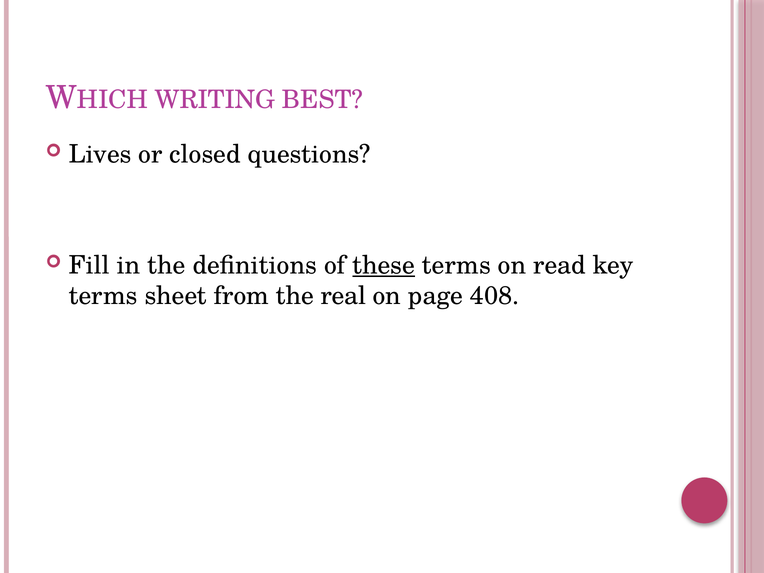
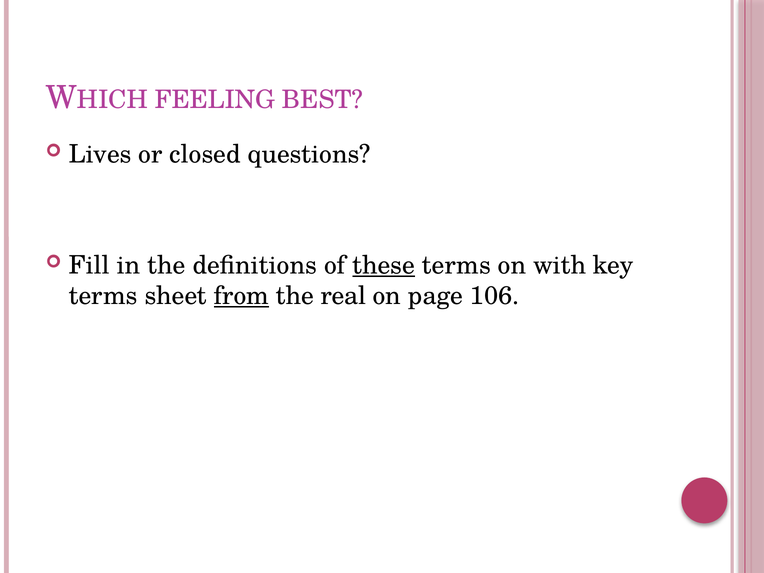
WRITING: WRITING -> FEELING (215, 100)
read: read -> with (560, 265)
from underline: none -> present (241, 296)
408: 408 -> 106 (495, 296)
